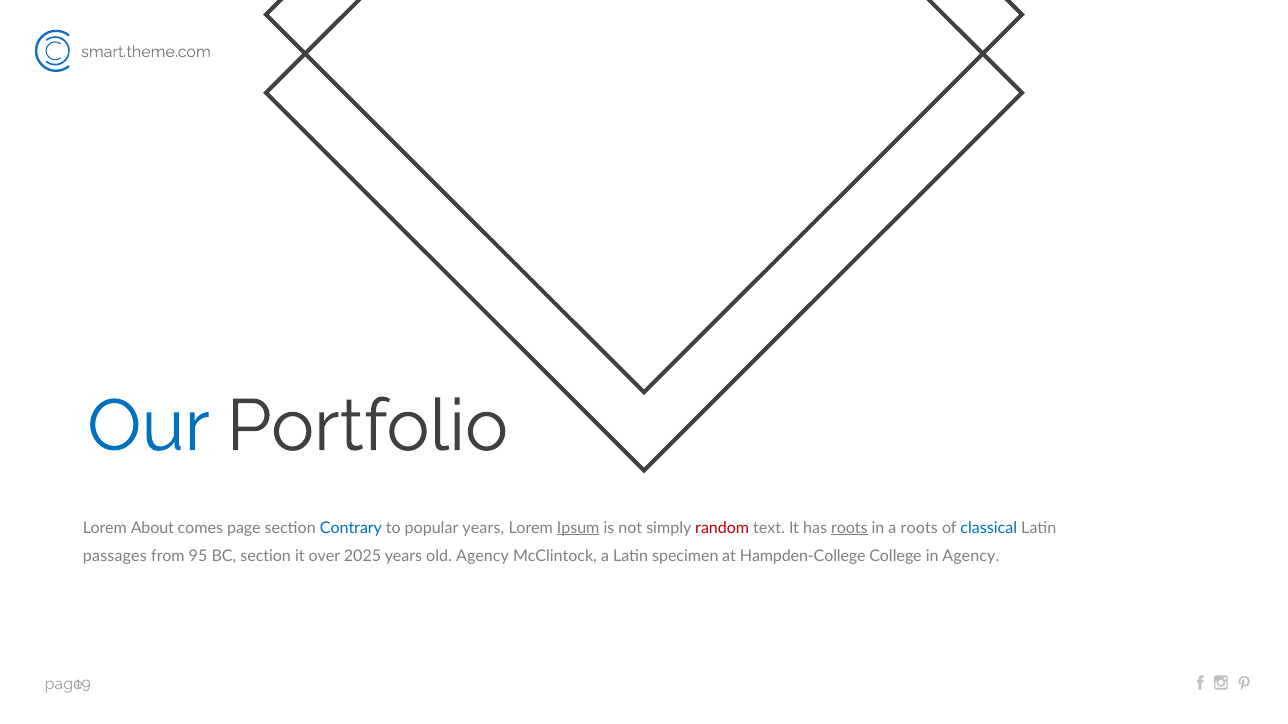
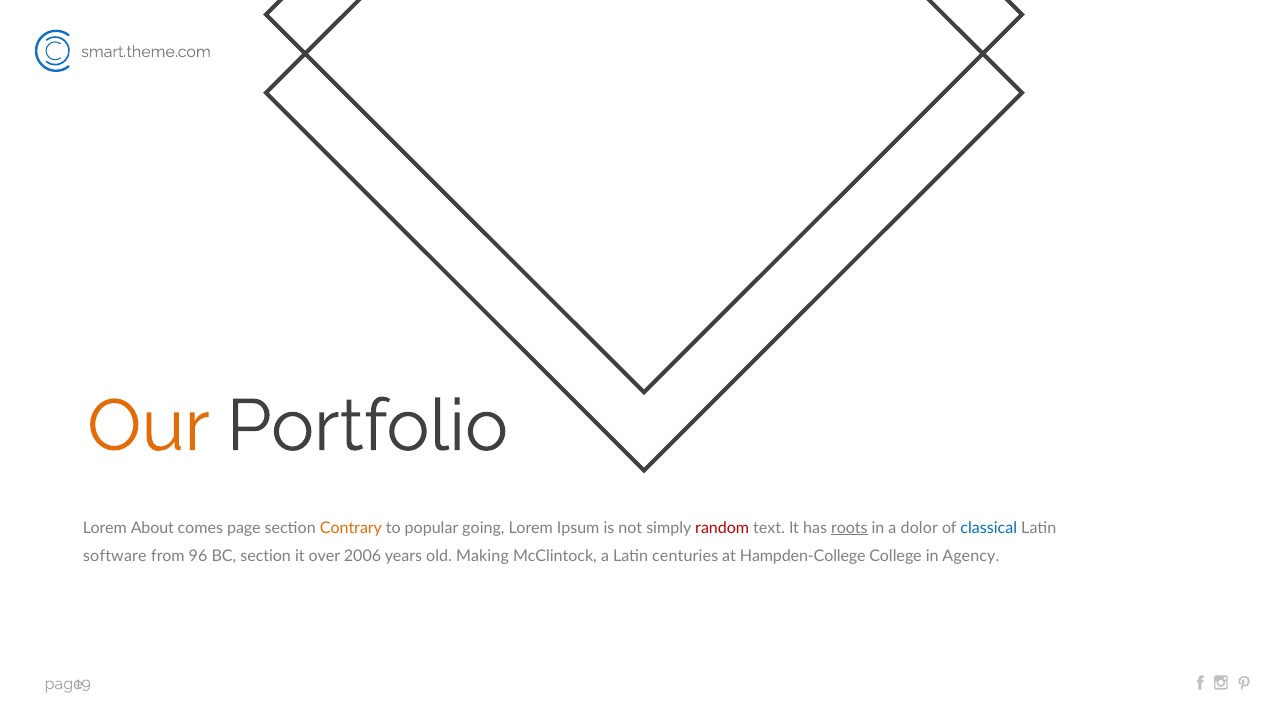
Our colour: blue -> orange (149, 427)
Contrary colour: blue -> orange (351, 528)
popular years: years -> going (483, 528)
Ipsum underline: present -> none (578, 528)
a roots: roots -> dolor (919, 528)
passages: passages -> software (115, 557)
95: 95 -> 96 (198, 557)
2025: 2025 -> 2006 (363, 557)
old Agency: Agency -> Making (482, 557)
specimen: specimen -> centuries (685, 557)
